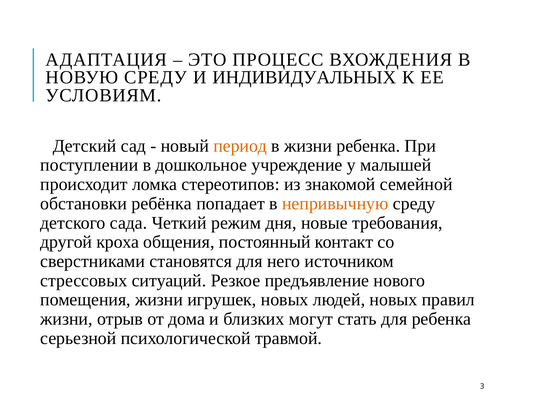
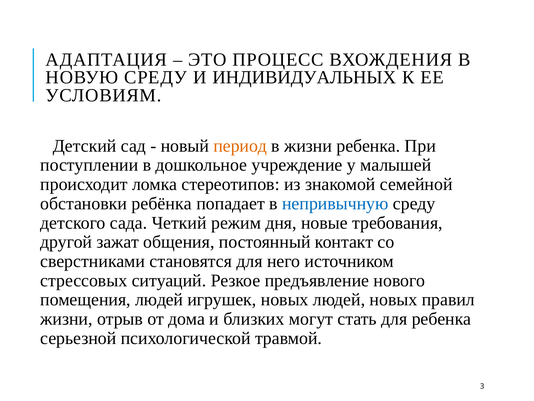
непривычную colour: orange -> blue (335, 203)
кроха: кроха -> зажат (118, 242)
помещения жизни: жизни -> людей (159, 299)
